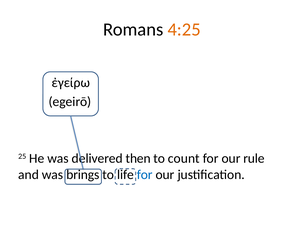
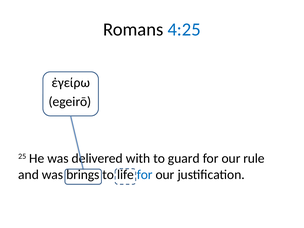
4:25 colour: orange -> blue (184, 29)
then: then -> with (138, 158)
count: count -> guard (184, 158)
